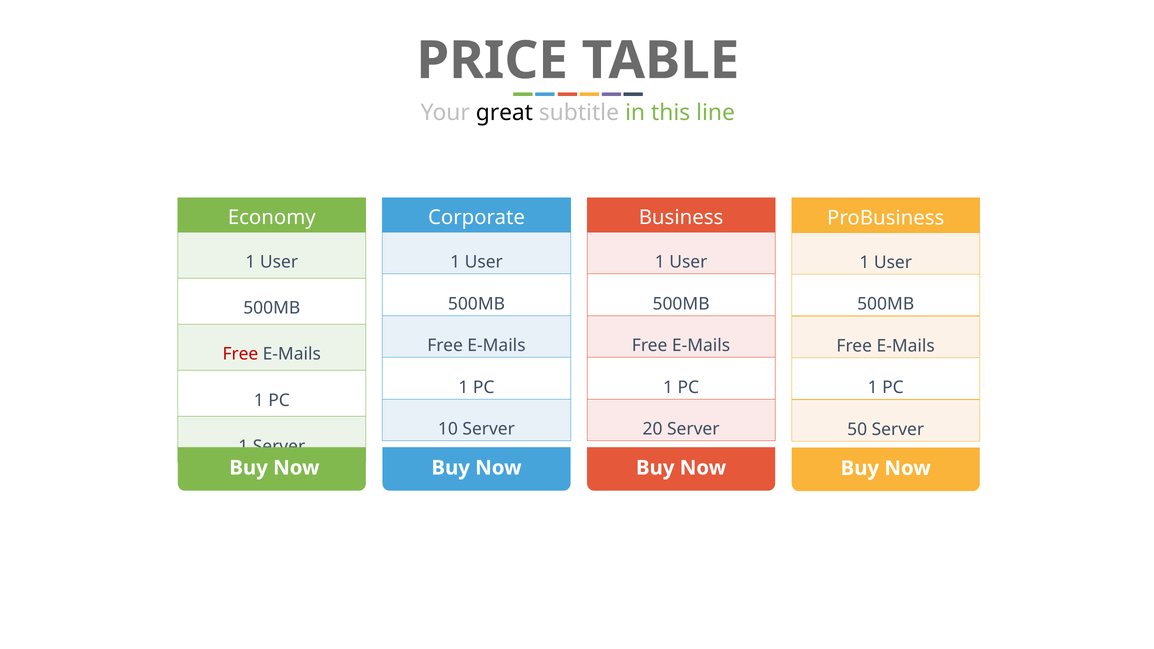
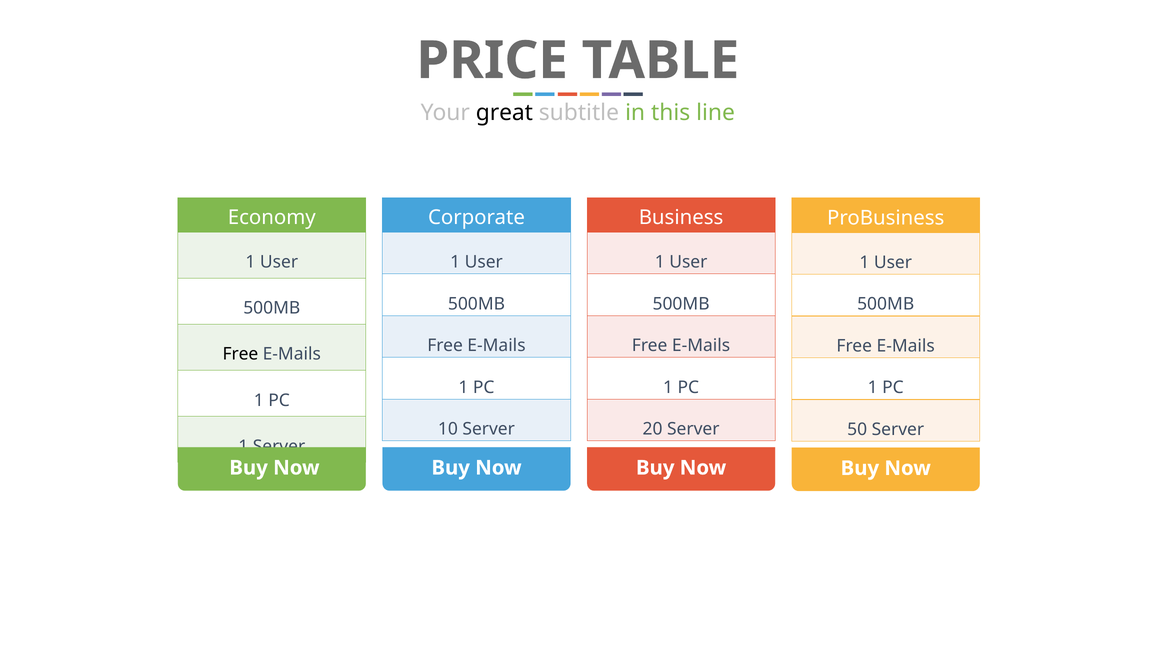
Free colour: red -> black (240, 354)
